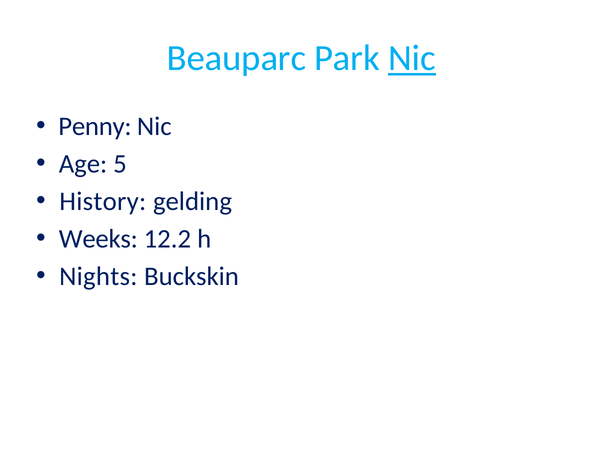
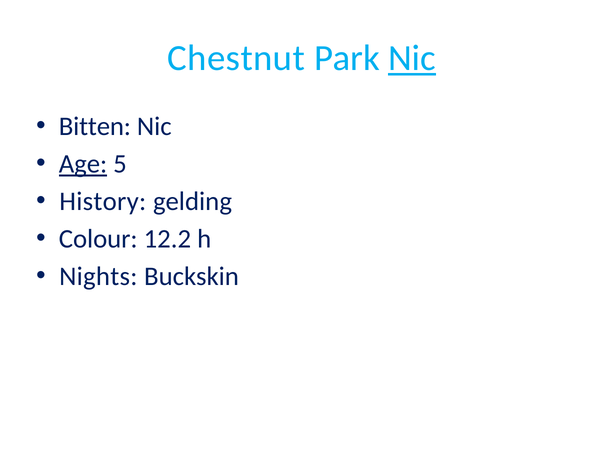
Beauparc: Beauparc -> Chestnut (236, 58)
Penny: Penny -> Bitten (95, 126)
Age underline: none -> present (83, 164)
Weeks: Weeks -> Colour (98, 239)
